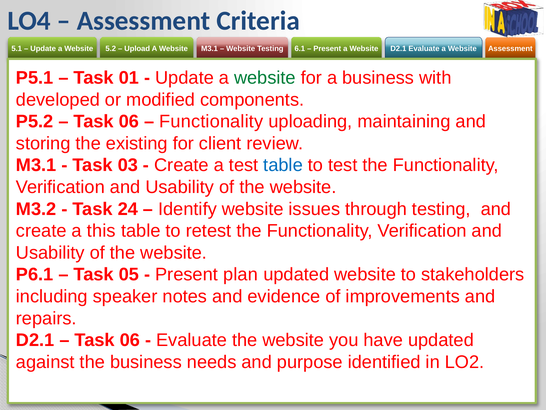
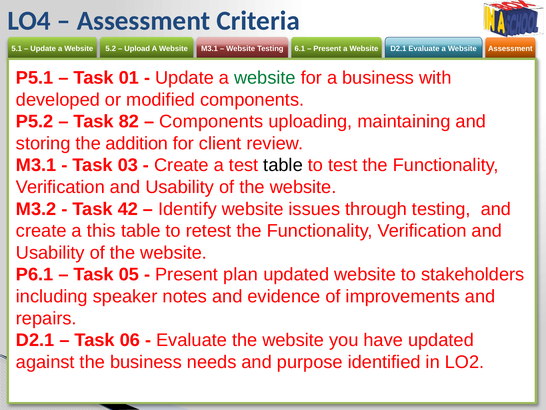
06: 06 -> 82 (129, 121)
Functionality: Functionality -> Components (211, 121)
existing: existing -> addition (137, 143)
table colour: blue -> black (283, 165)
24: 24 -> 42 (128, 209)
